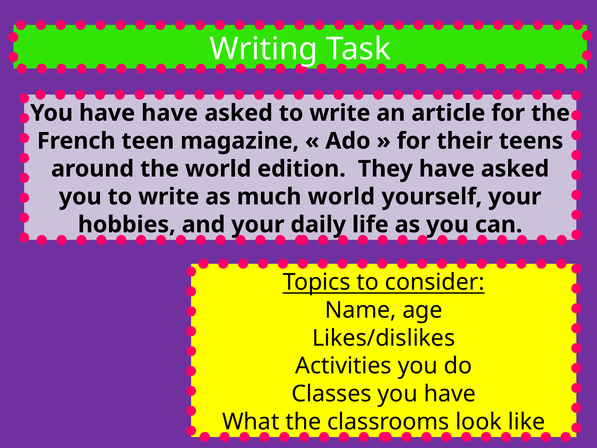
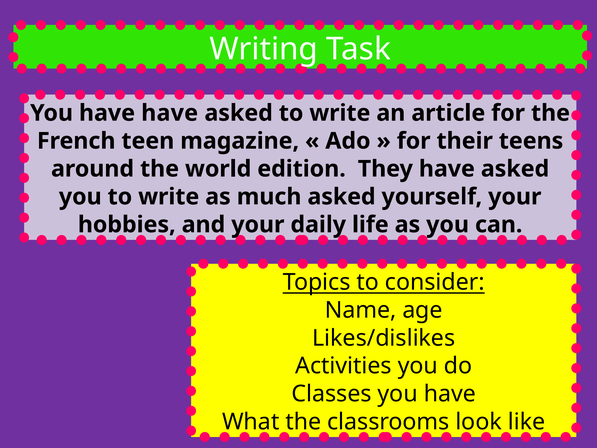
much world: world -> asked (342, 197)
